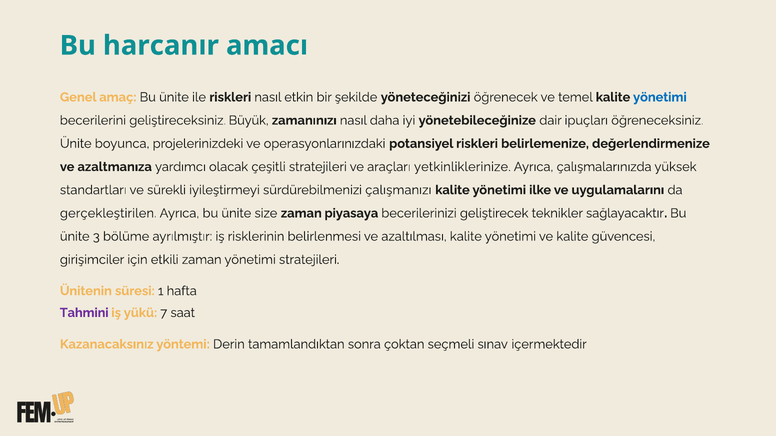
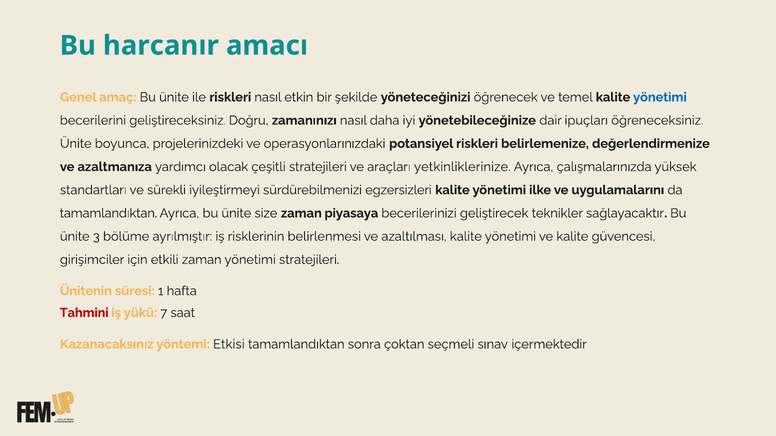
Büyük: Büyük -> Doğru (249, 120)
çalışmanızı: çalışmanızı -> egzersizleri (398, 190)
gerçekleştirilen: gerçekleştirilen -> tamamlandıktan (108, 213)
Tahmini colour: purple -> red (84, 313)
Derin: Derin -> Etkisi (229, 345)
